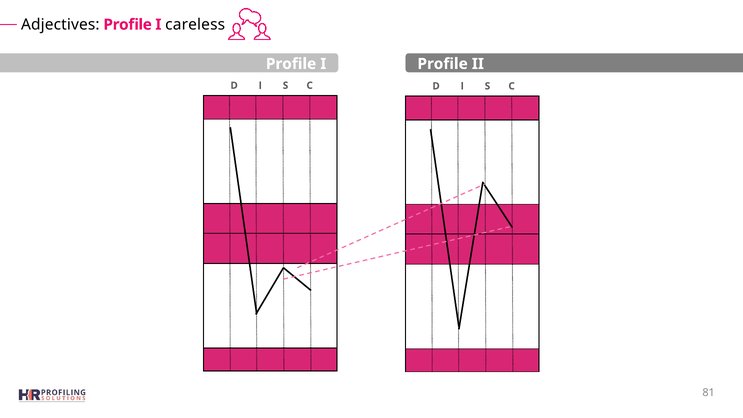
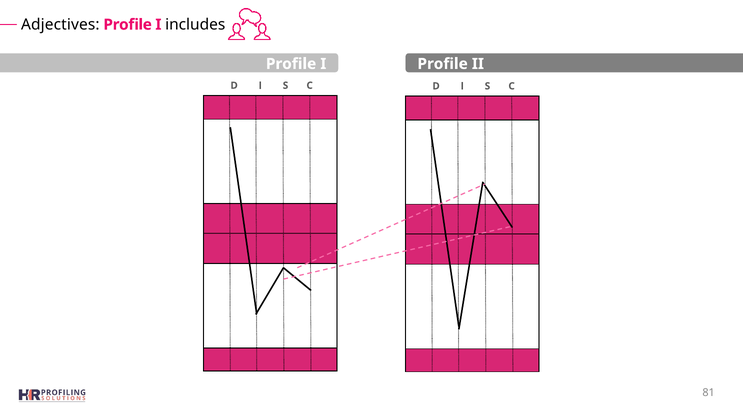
careless: careless -> includes (195, 25)
